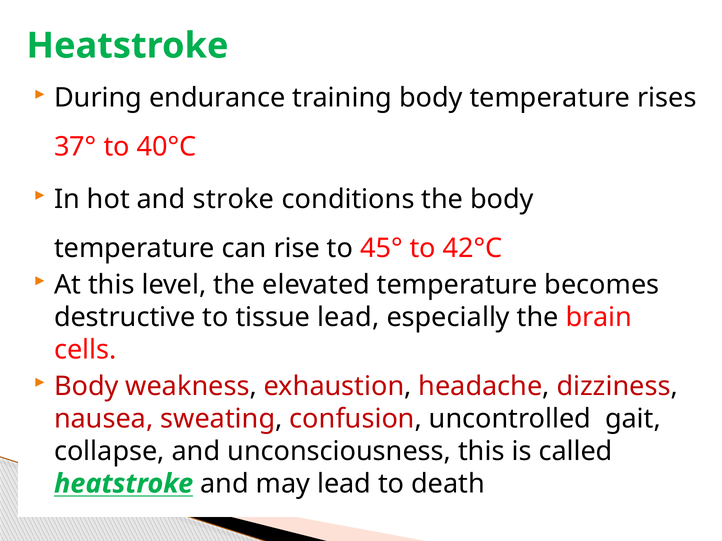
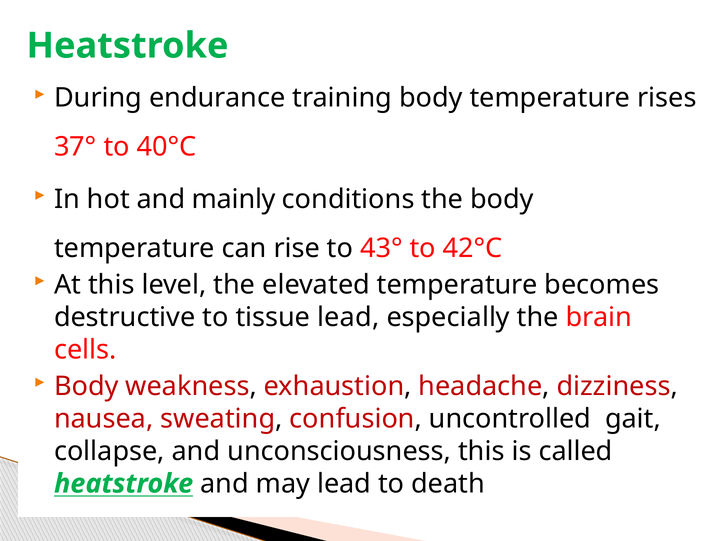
stroke: stroke -> mainly (234, 200)
45°: 45° -> 43° (381, 248)
